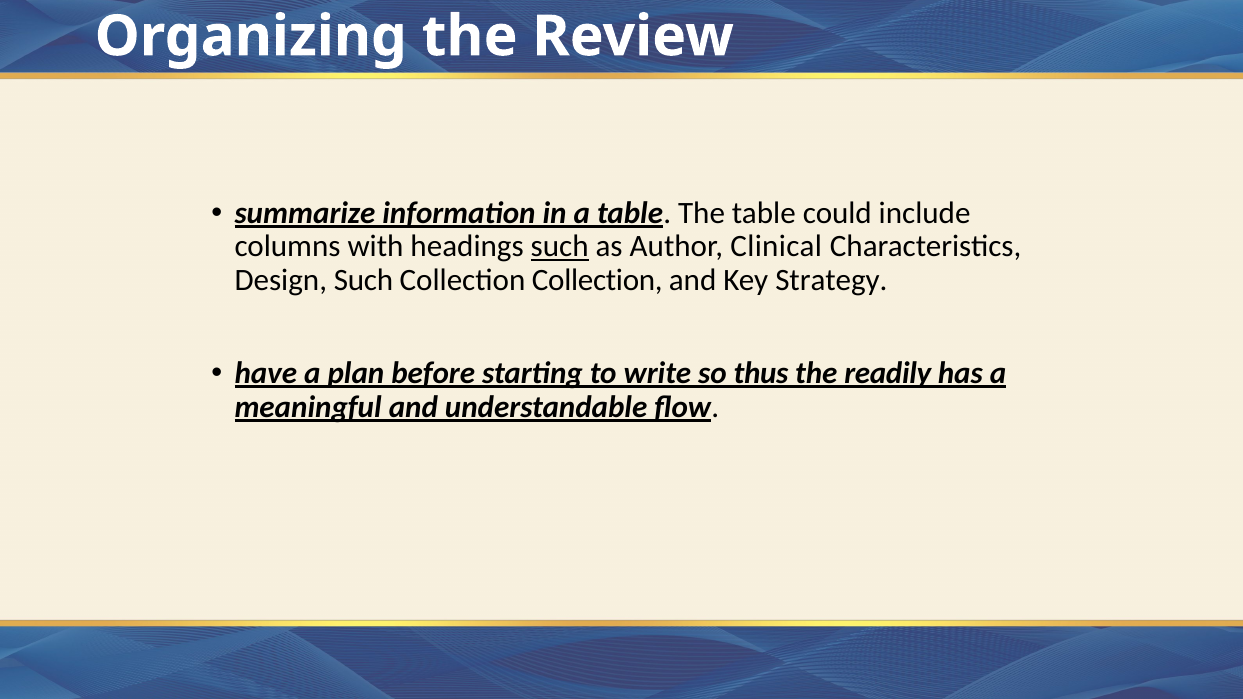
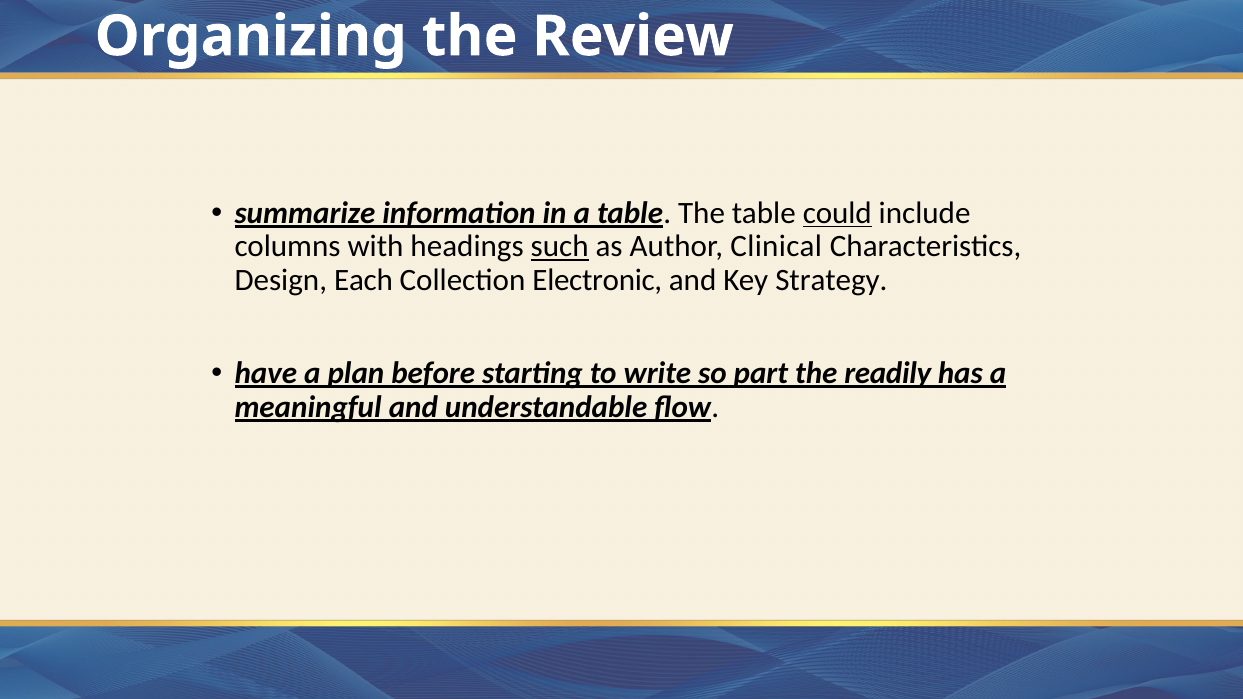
could underline: none -> present (837, 213)
Design Such: Such -> Each (363, 280)
Collection Collection: Collection -> Electronic (597, 280)
thus: thus -> part (761, 373)
